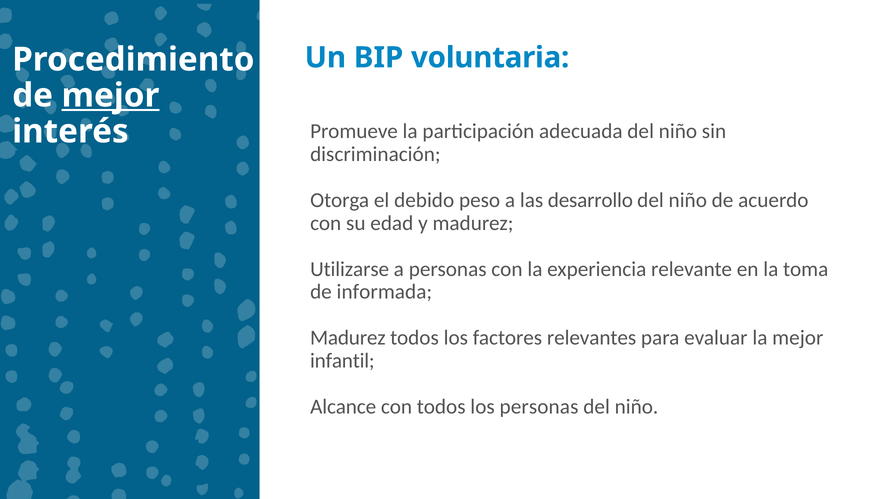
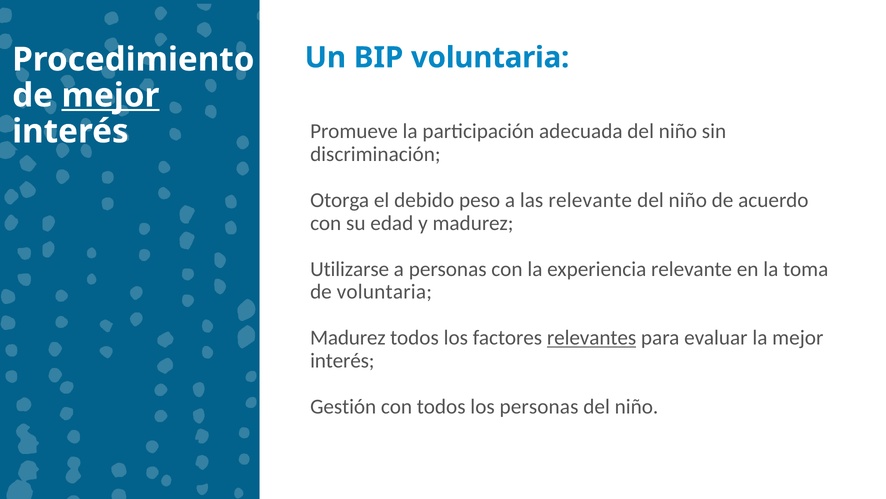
las desarrollo: desarrollo -> relevante (590, 200)
de informada: informada -> voluntaria (384, 292)
relevantes underline: none -> present (592, 337)
infantil: infantil -> interés (342, 360)
Alcance: Alcance -> Gestión (343, 406)
